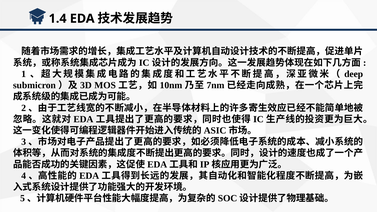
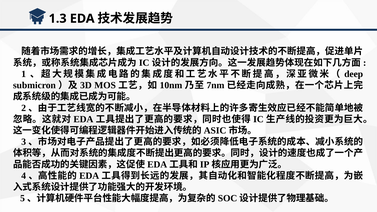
1.4: 1.4 -> 1.3 (58, 19)
